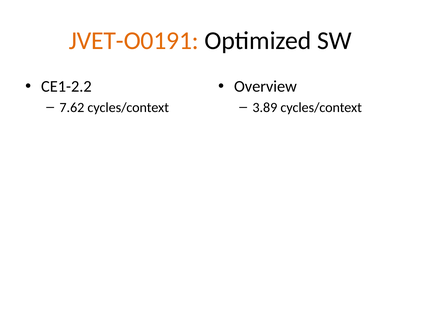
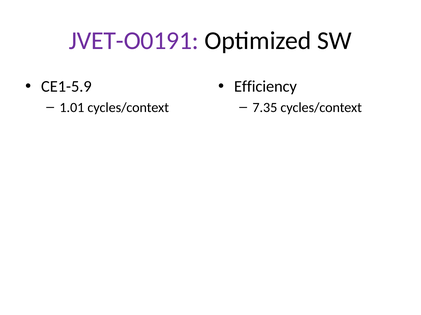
JVET-O0191 colour: orange -> purple (134, 41)
CE1-2.2: CE1-2.2 -> CE1-5.9 (66, 87)
Overview: Overview -> Efficiency (265, 87)
7.62: 7.62 -> 1.01 (72, 108)
3.89: 3.89 -> 7.35 (265, 108)
